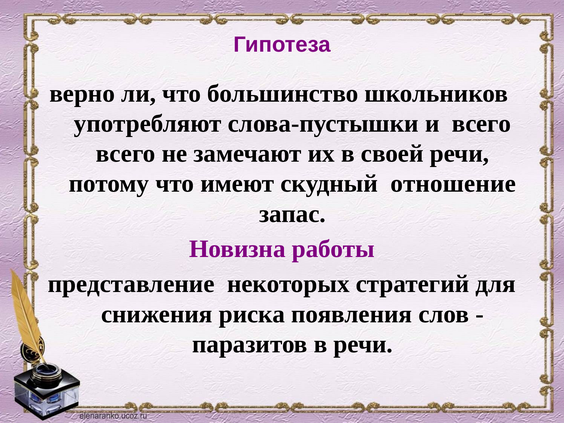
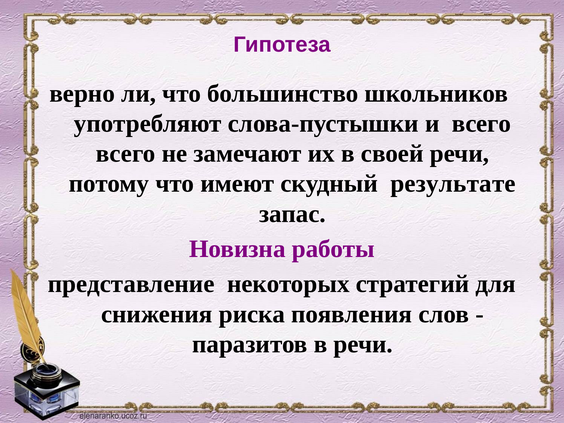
отношение: отношение -> результате (453, 184)
